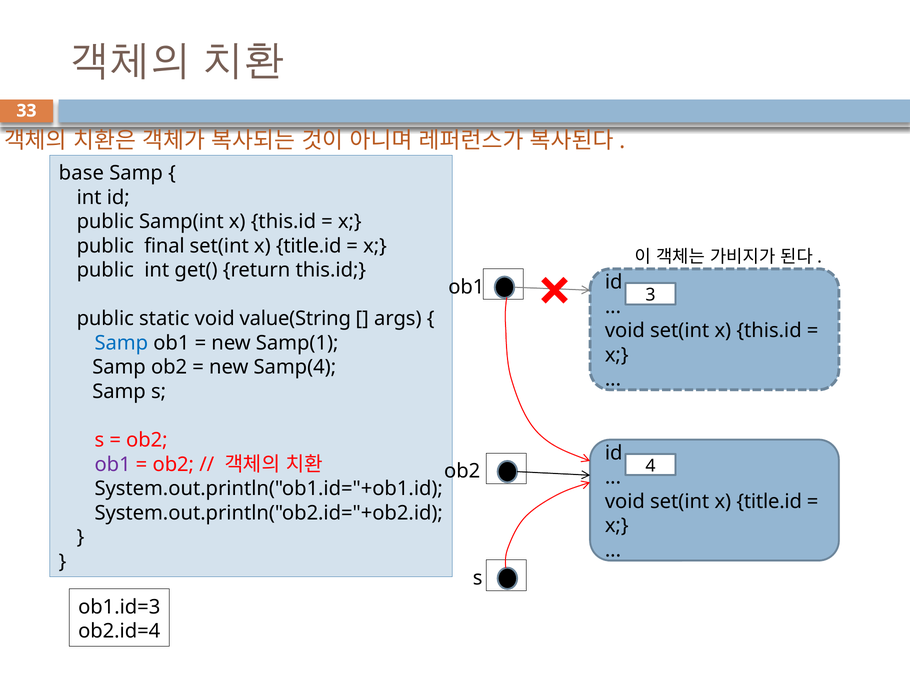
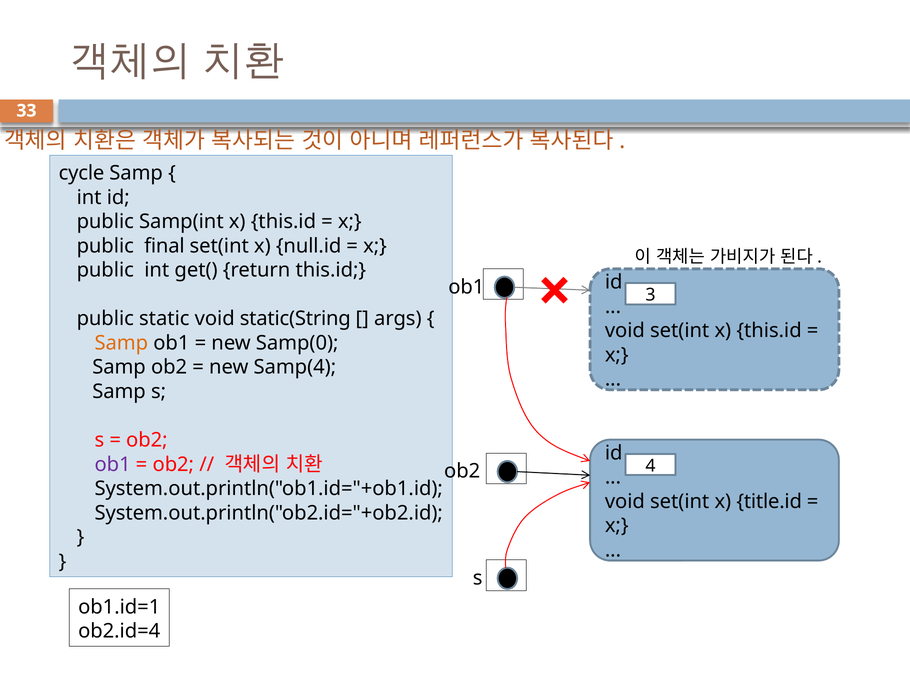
base: base -> cycle (82, 173)
title.id: title.id -> null.id (309, 246)
value(String: value(String -> static(String (295, 318)
Samp colour: blue -> orange (121, 343)
Samp(1: Samp(1 -> Samp(0 (297, 343)
ob1.id=3: ob1.id=3 -> ob1.id=1 (119, 607)
